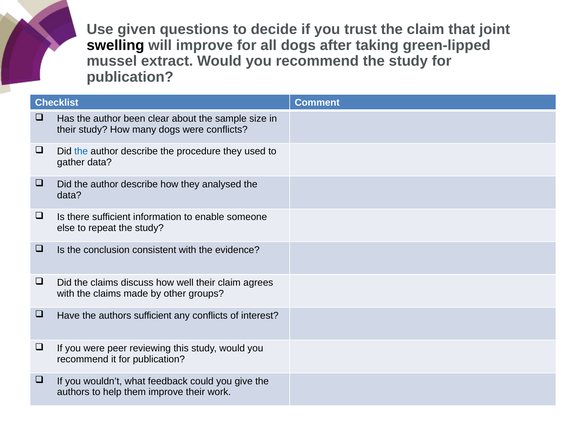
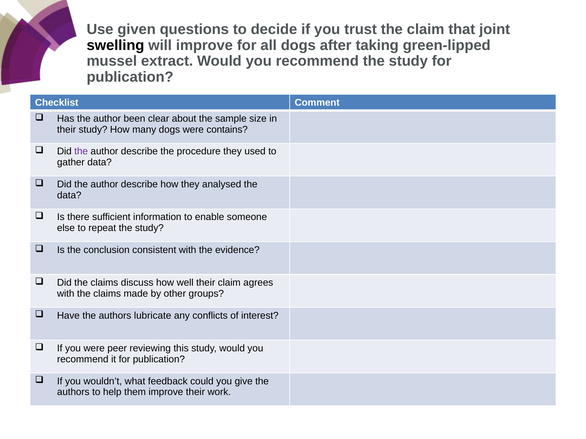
were conflicts: conflicts -> contains (227, 130)
the colour: blue -> purple (81, 152)
authors sufficient: sufficient -> lubricate (153, 316)
